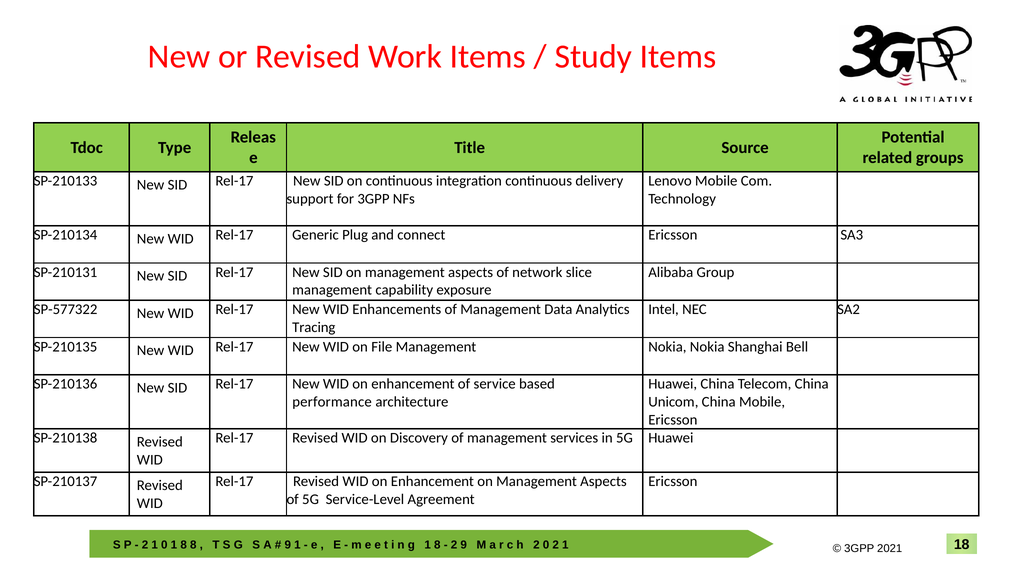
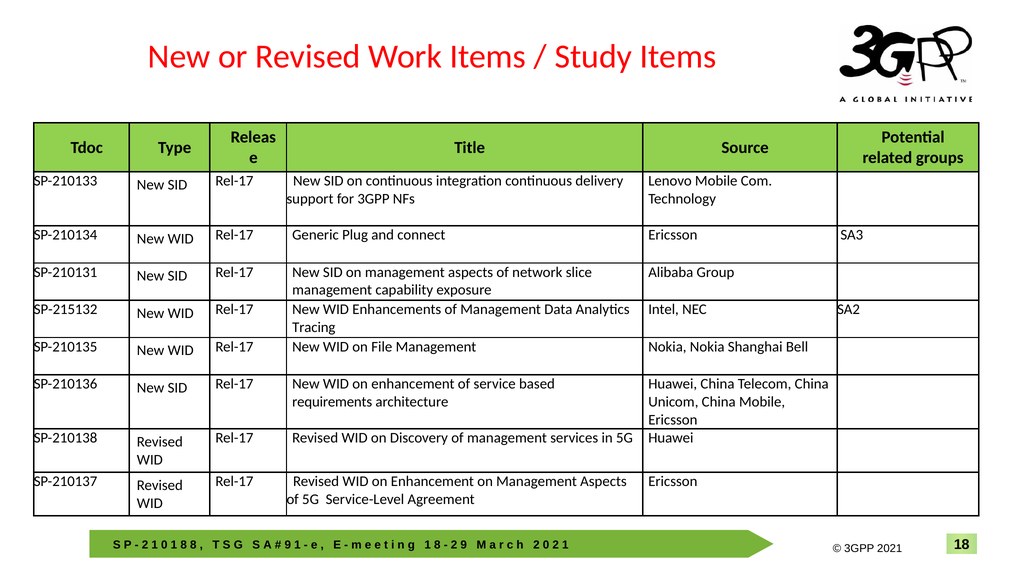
SP-577322: SP-577322 -> SP-215132 (66, 310)
performance: performance -> requirements (332, 402)
